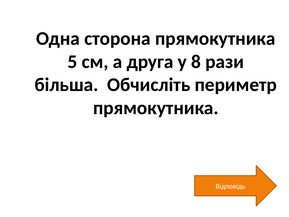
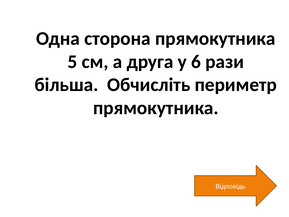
8: 8 -> 6 (196, 62)
